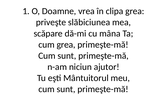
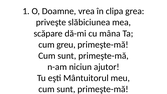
cum grea: grea -> greu (66, 45)
